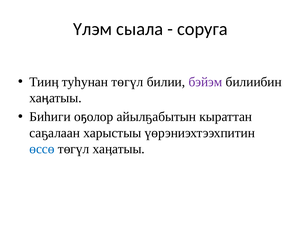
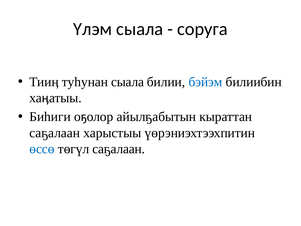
туhунан төгүл: төгүл -> сыала (128, 82)
бэйэм colour: purple -> blue (206, 82)
төгүл хаӊатыы: хаӊатыы -> саҕалаан (119, 149)
